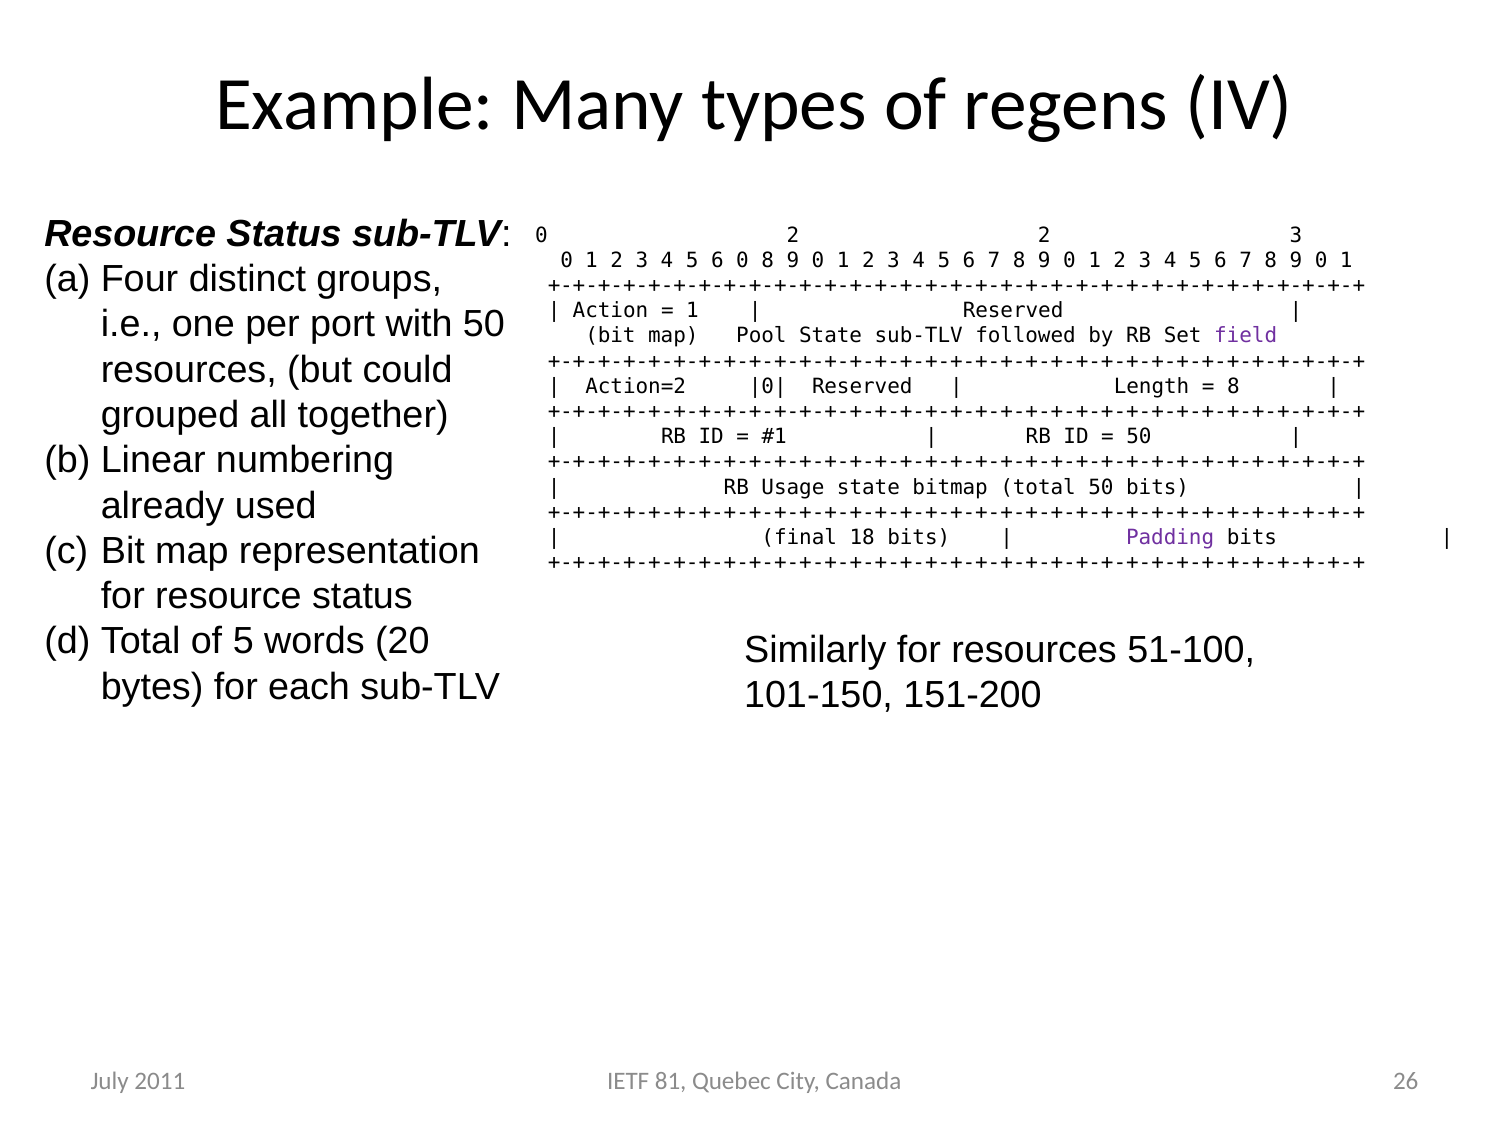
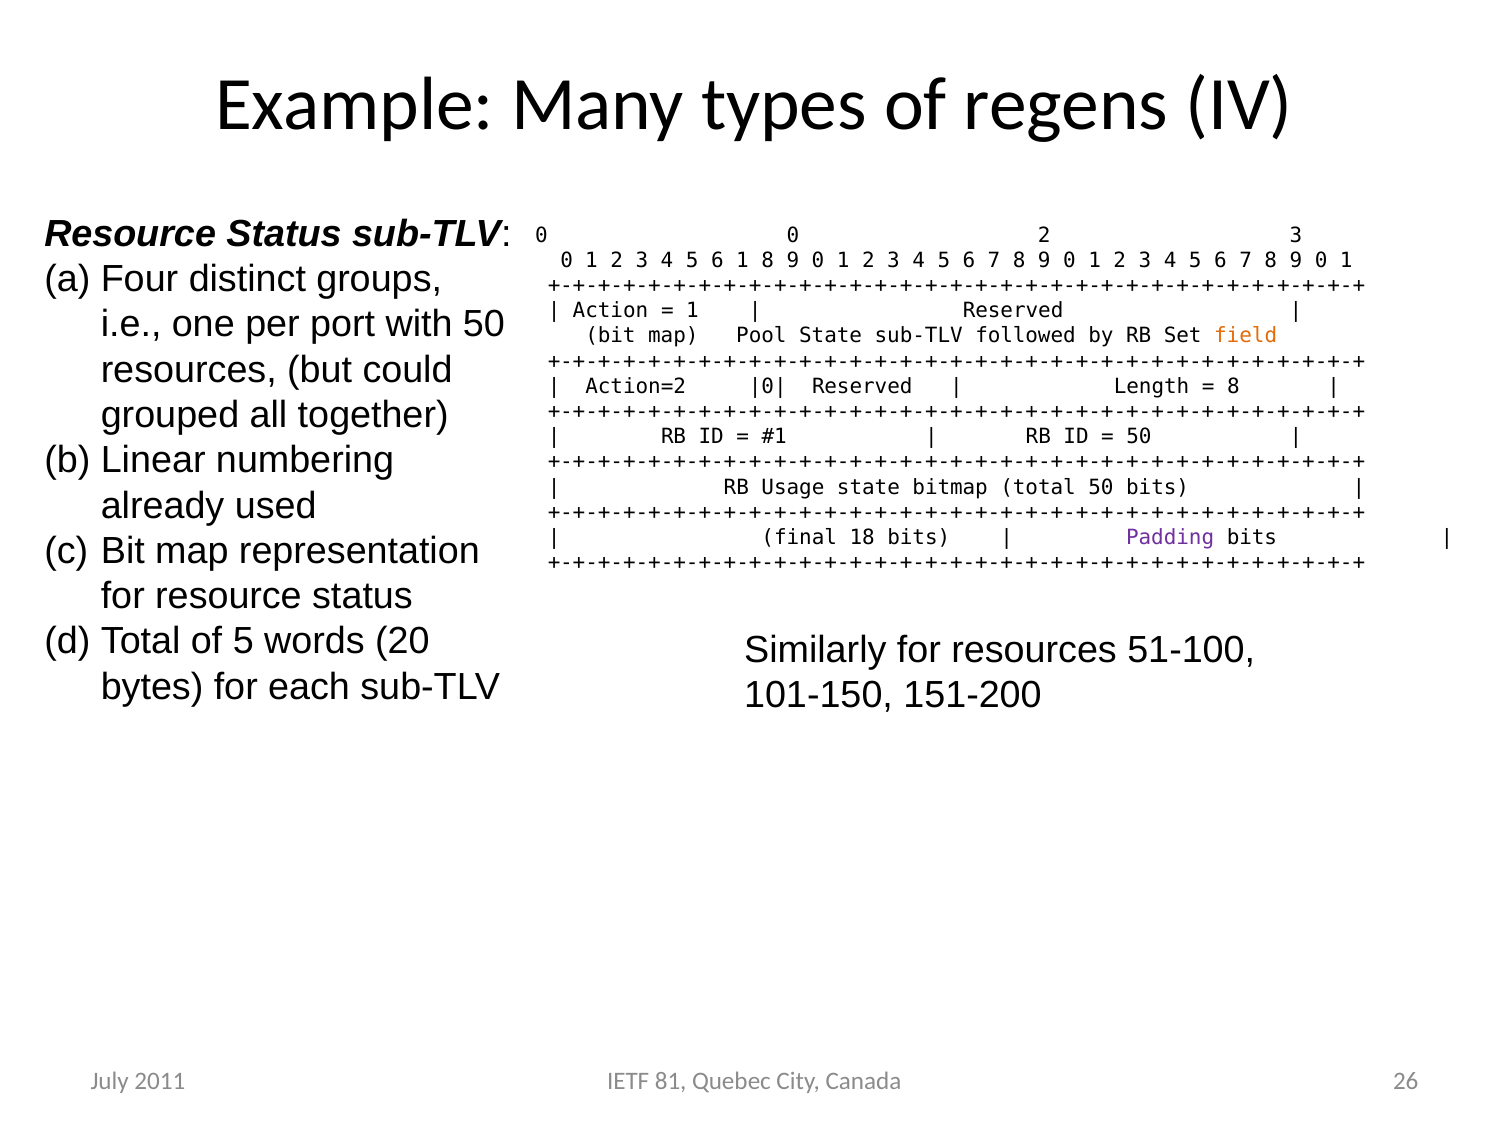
0 2: 2 -> 0 (793, 235)
6 0: 0 -> 1 (743, 260)
field colour: purple -> orange (1246, 336)
